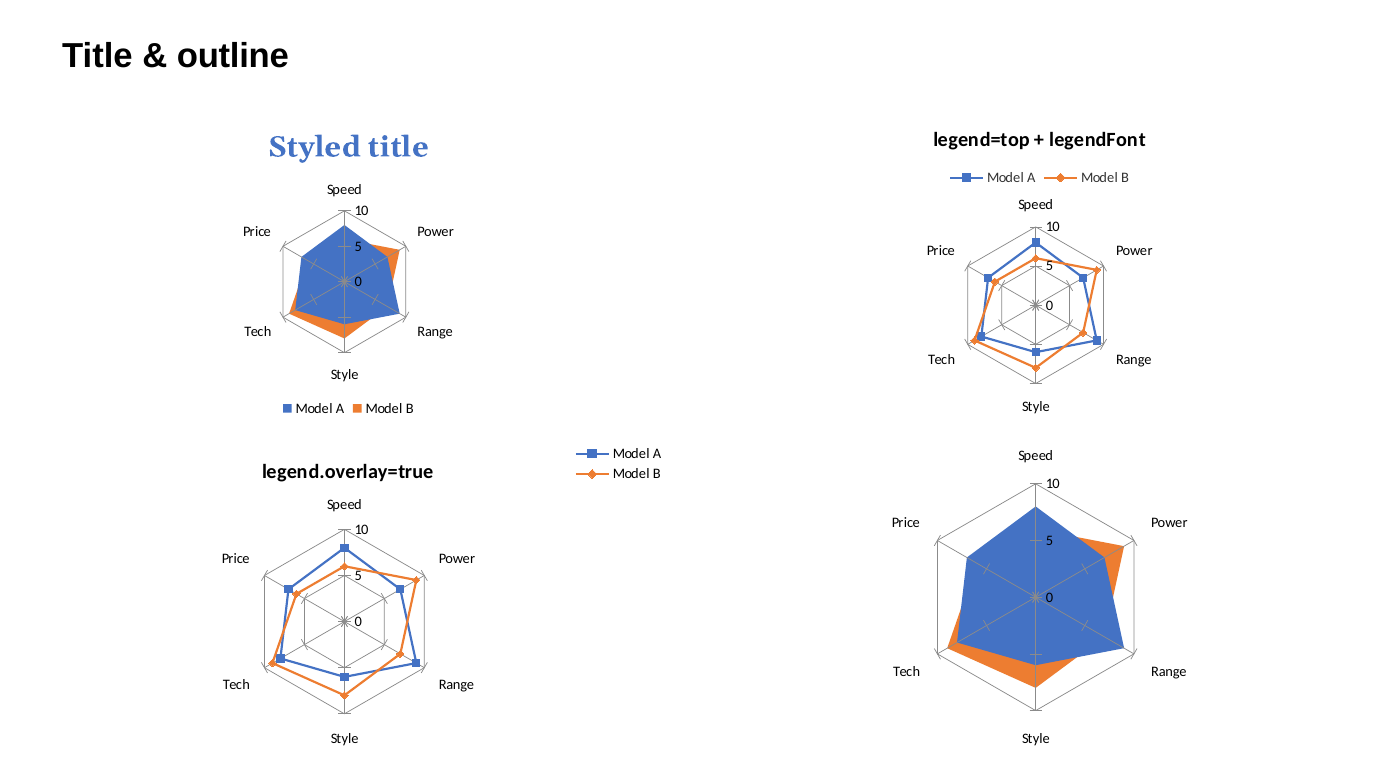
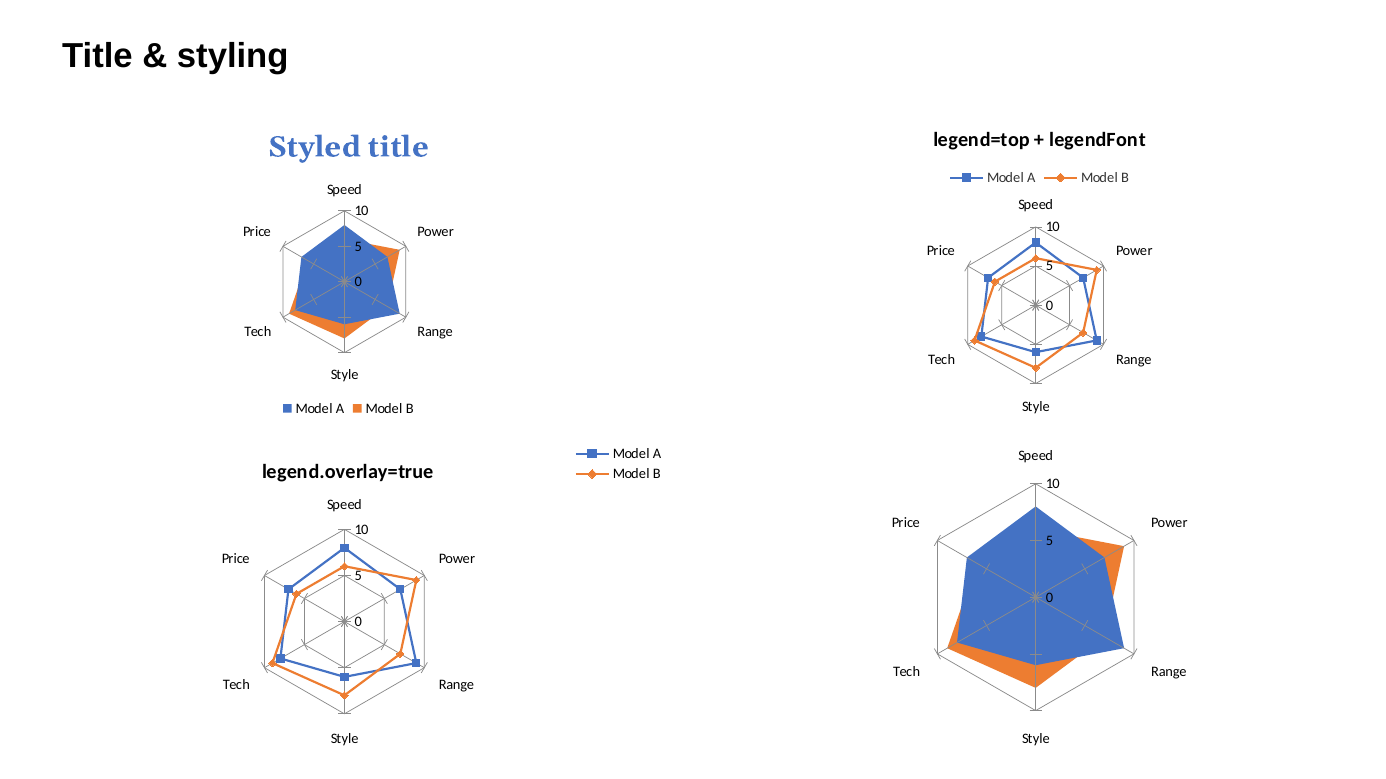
outline: outline -> styling (233, 56)
